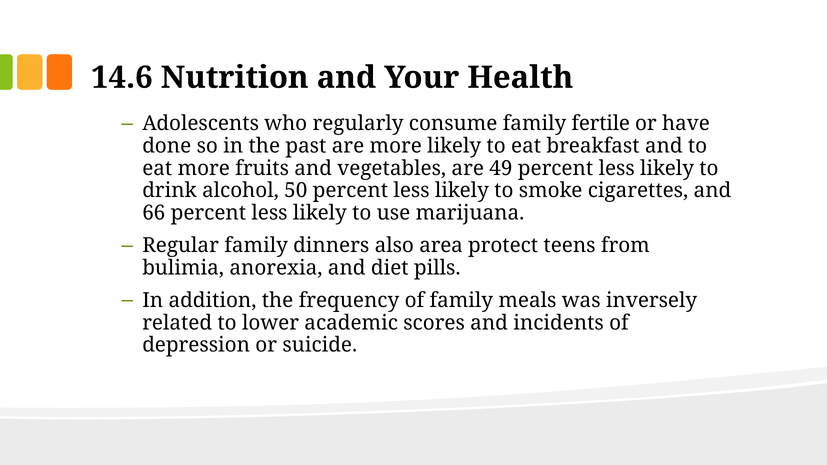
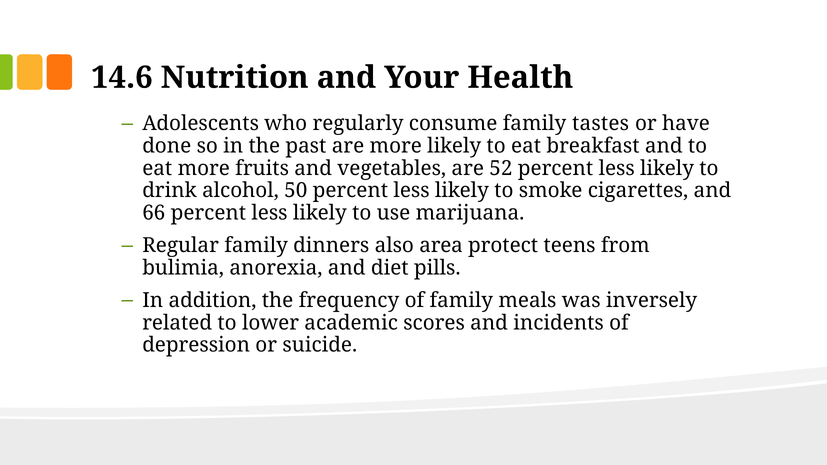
fertile: fertile -> tastes (601, 124)
49: 49 -> 52 (501, 168)
